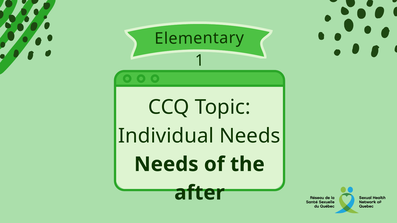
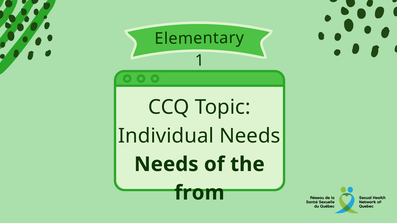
after: after -> from (199, 193)
